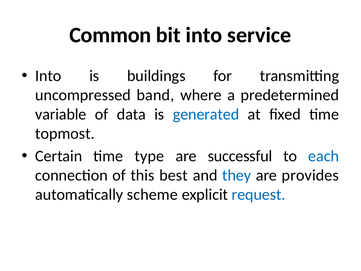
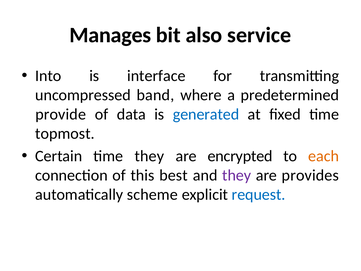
Common: Common -> Manages (110, 35)
bit into: into -> also (204, 35)
buildings: buildings -> interface (156, 76)
variable: variable -> provide (61, 114)
time type: type -> they (149, 156)
successful: successful -> encrypted (240, 156)
each colour: blue -> orange (324, 156)
they colour: blue -> purple (237, 175)
